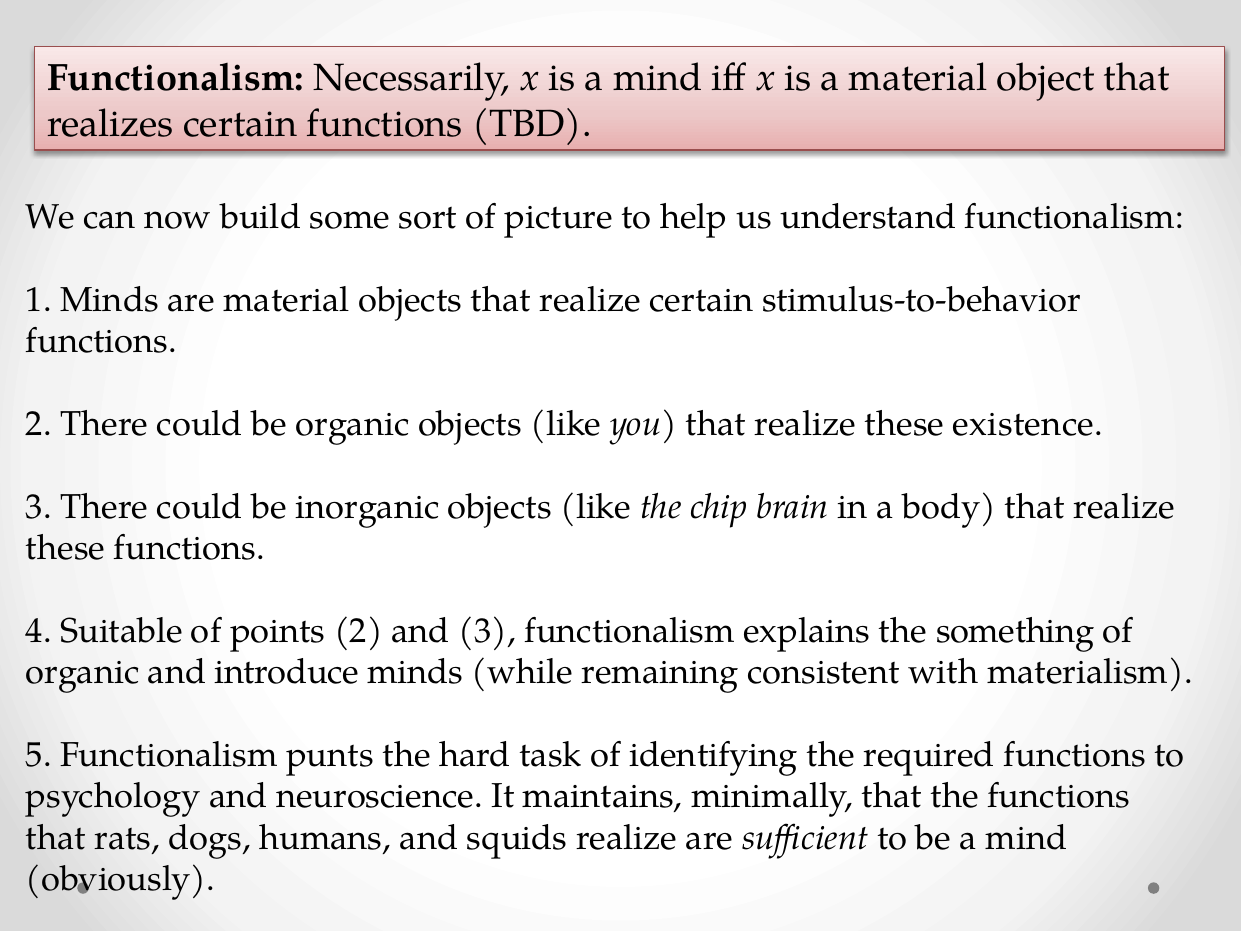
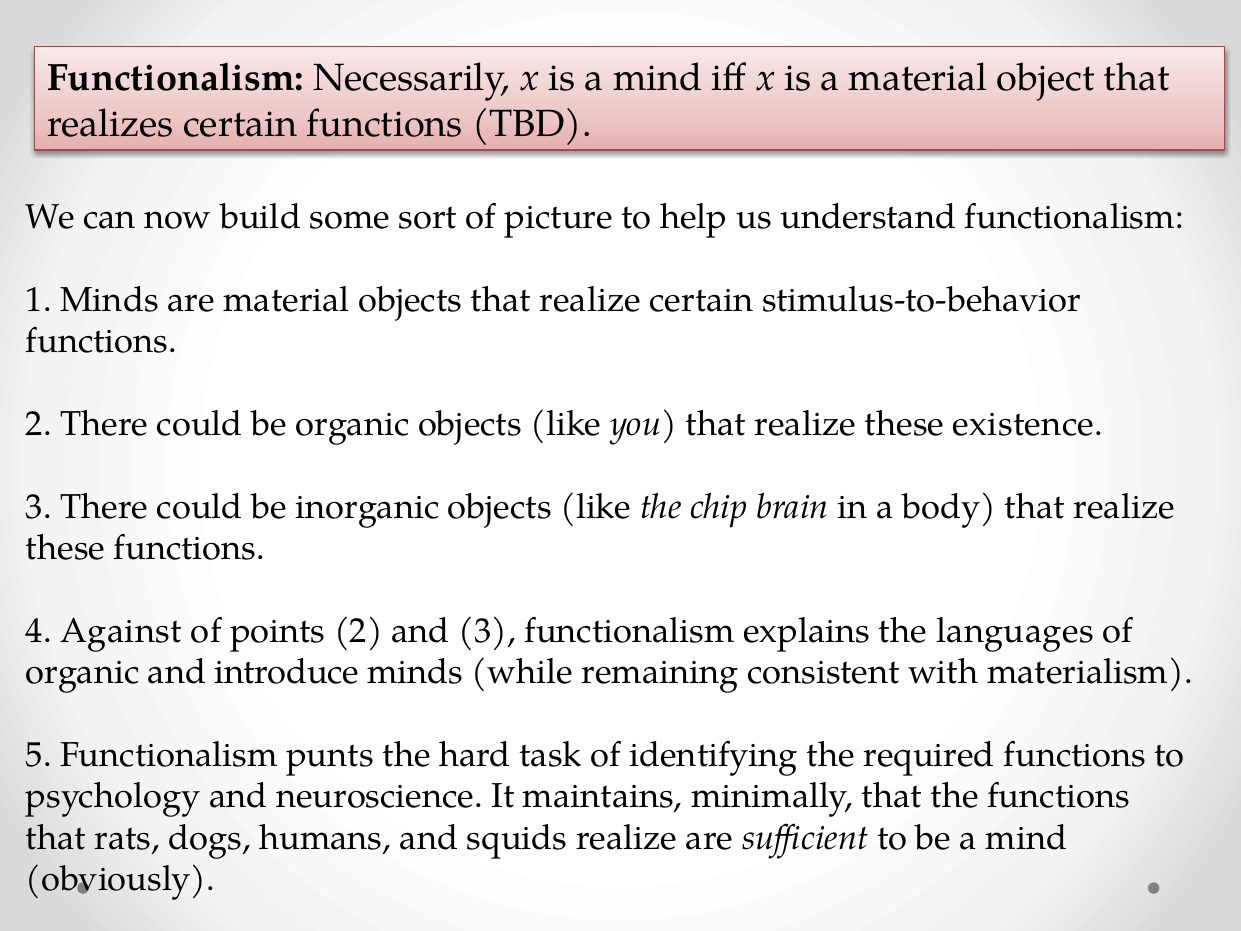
Suitable: Suitable -> Against (121, 631)
something: something -> languages (1015, 631)
